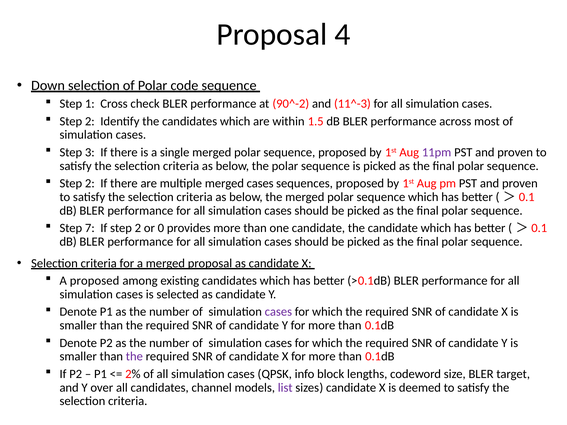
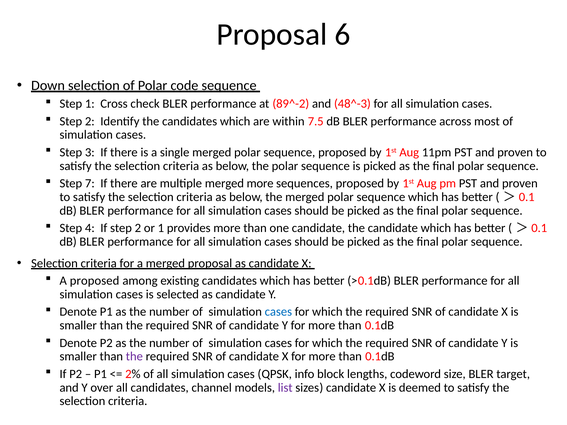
4: 4 -> 6 (342, 34)
90^-2: 90^-2 -> 89^-2 (291, 104)
11^-3: 11^-3 -> 48^-3 (352, 104)
1.5: 1.5 -> 7.5 (316, 121)
11pm colour: purple -> black (437, 152)
2: 2 -> 7 (90, 184)
merged cases: cases -> more (260, 184)
7: 7 -> 4 (90, 228)
or 0: 0 -> 1 (161, 228)
cases colour: purple -> blue (278, 312)
